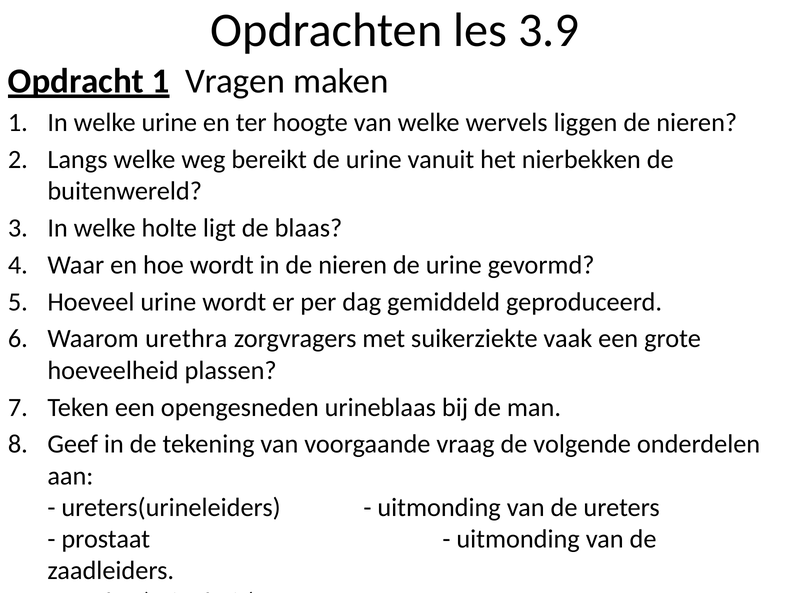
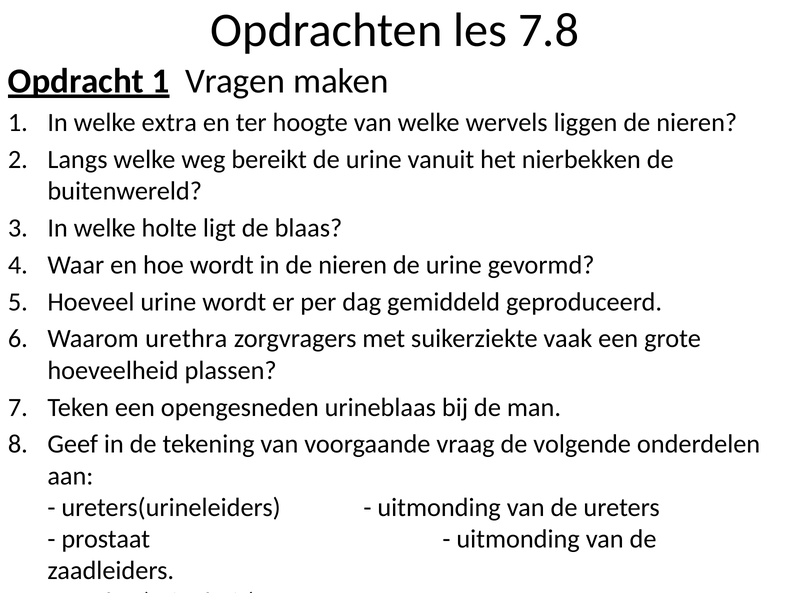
3.9: 3.9 -> 7.8 (549, 30)
welke urine: urine -> extra (169, 123)
